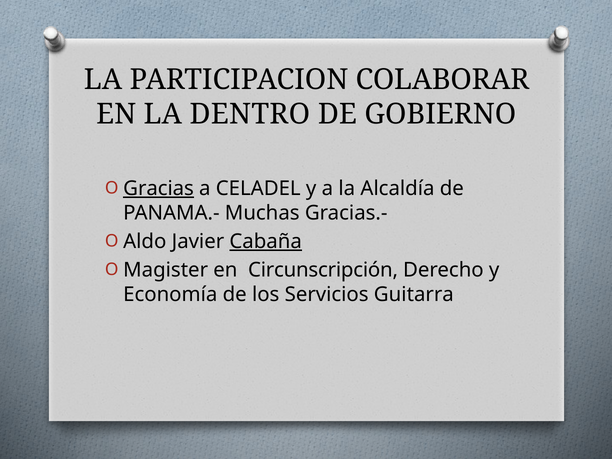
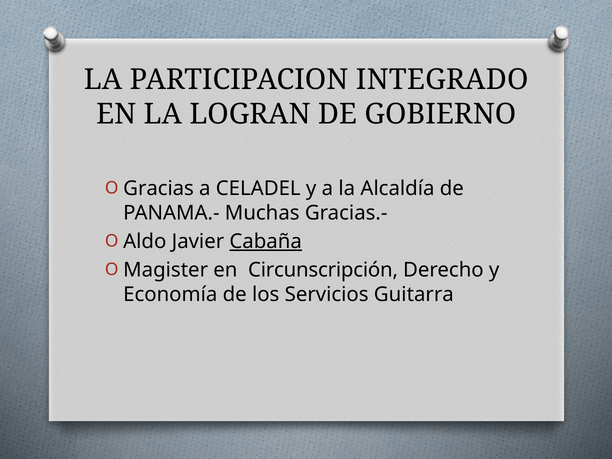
COLABORAR: COLABORAR -> INTEGRADO (442, 80)
DENTRO: DENTRO -> LOGRAN (250, 114)
Gracias underline: present -> none (159, 188)
